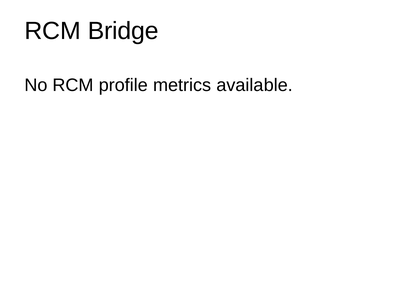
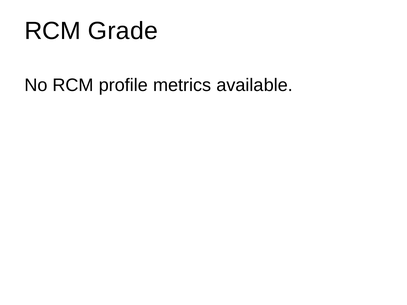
Bridge: Bridge -> Grade (123, 31)
